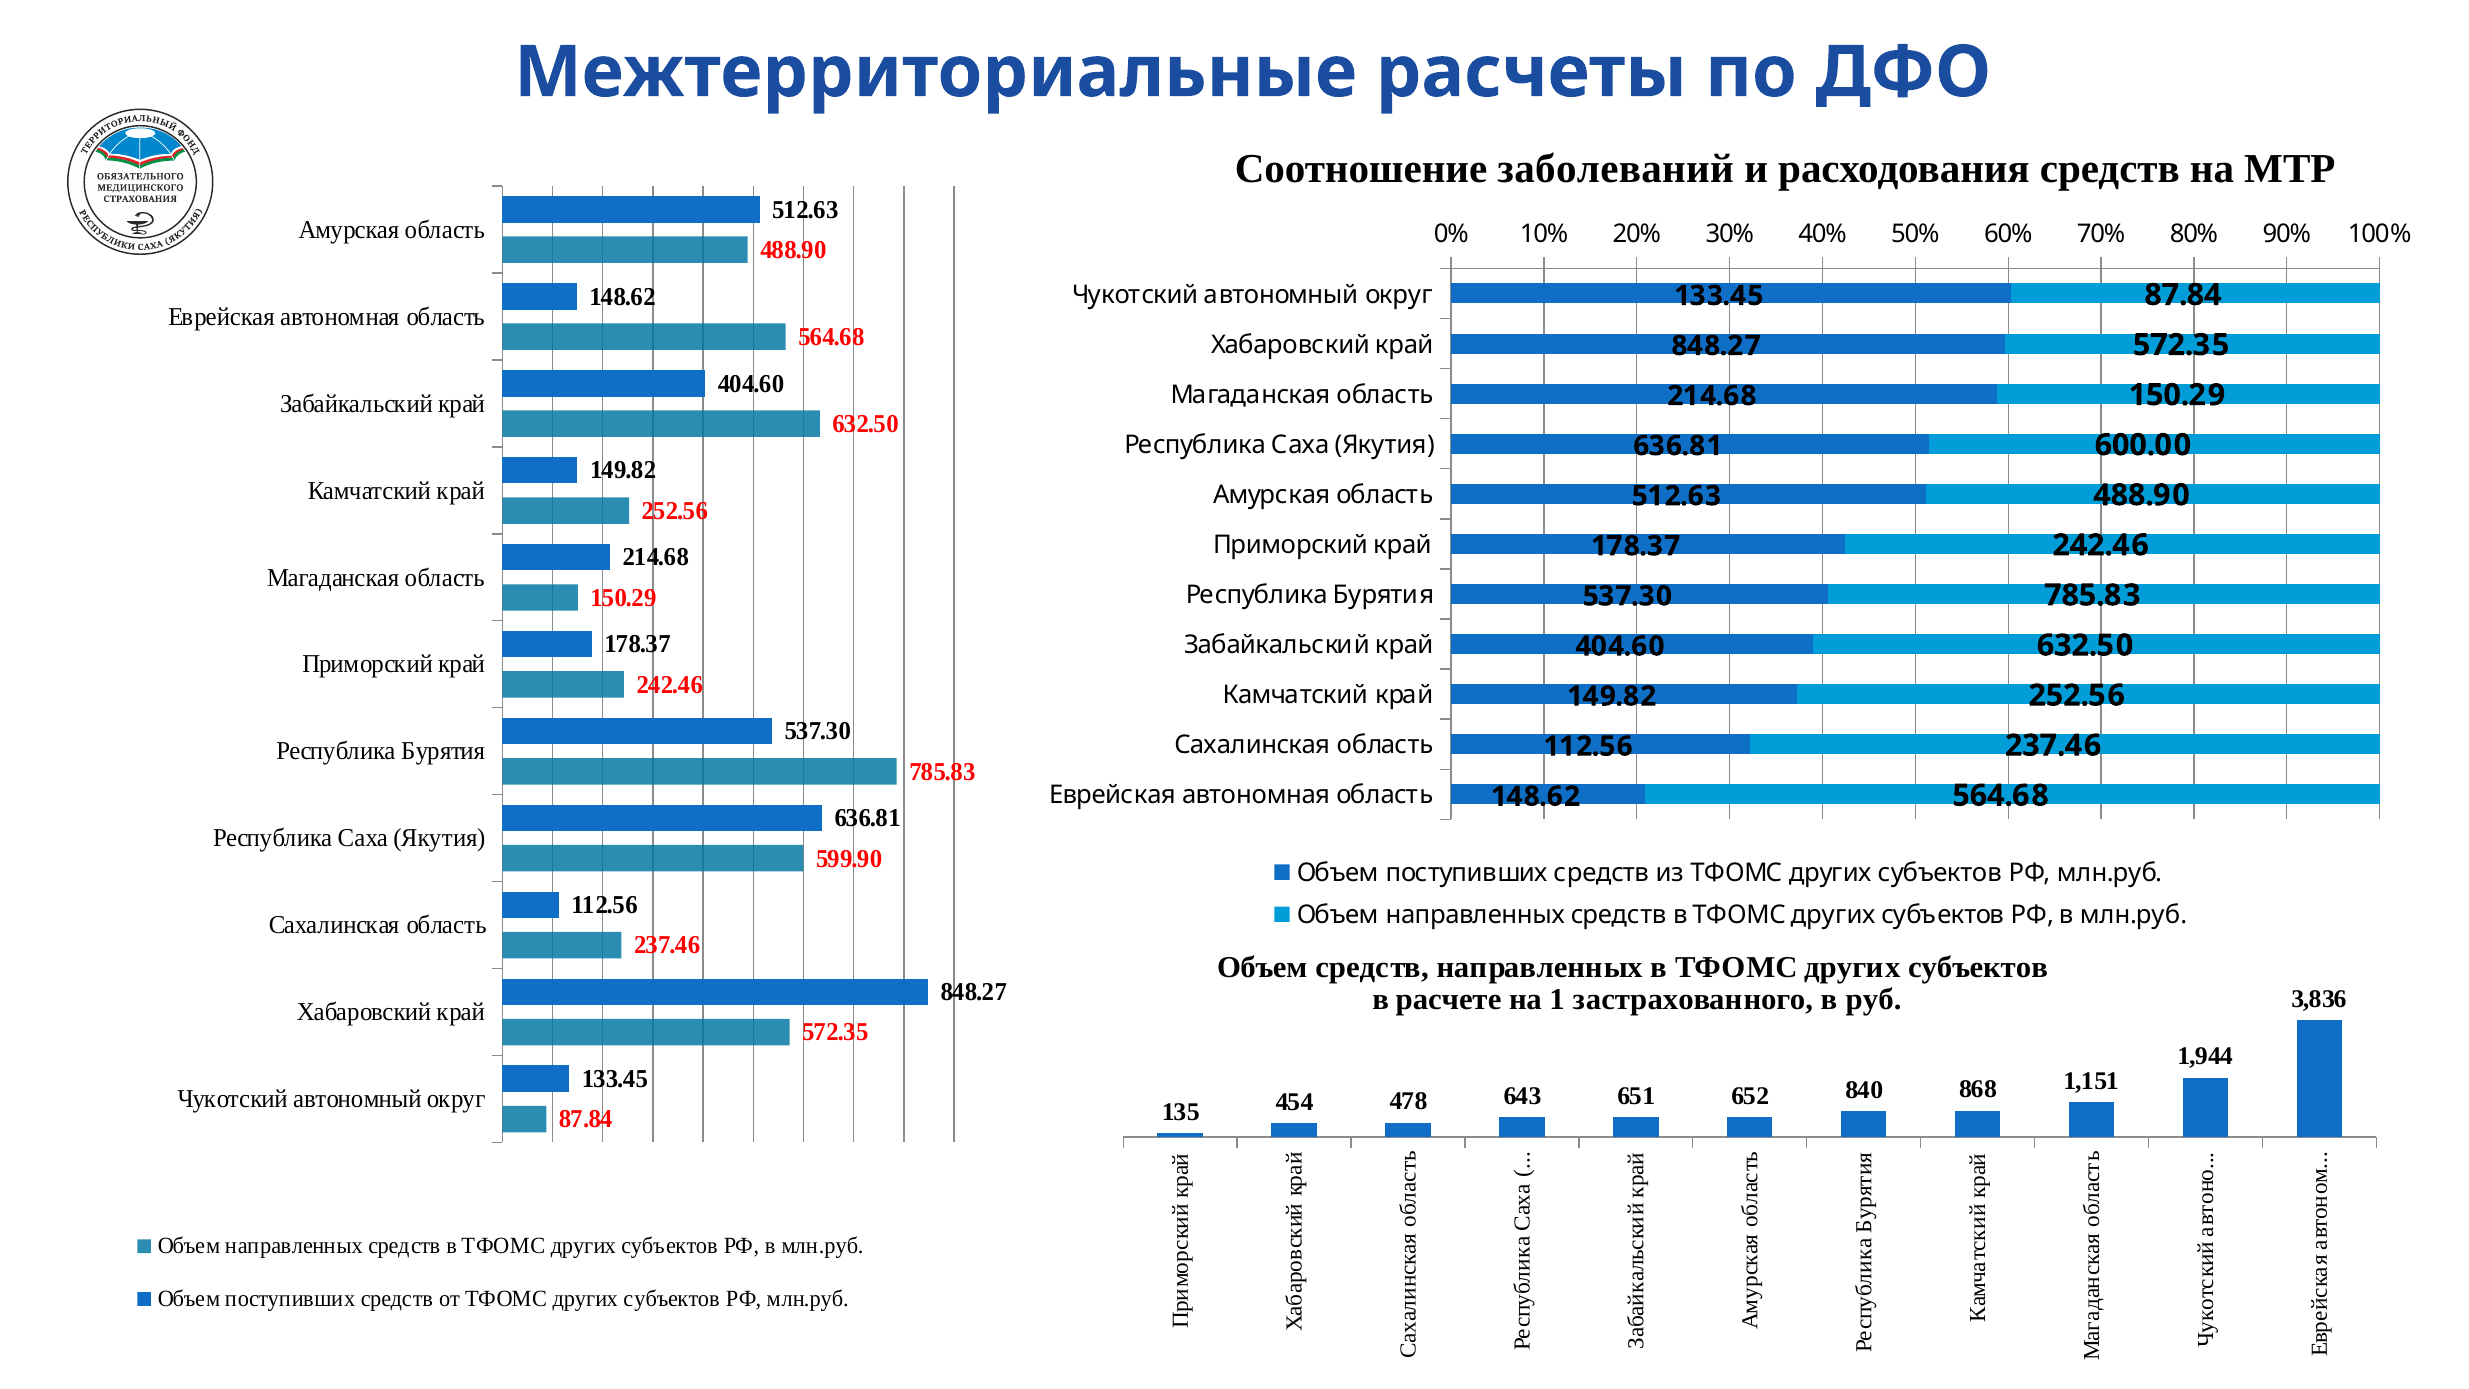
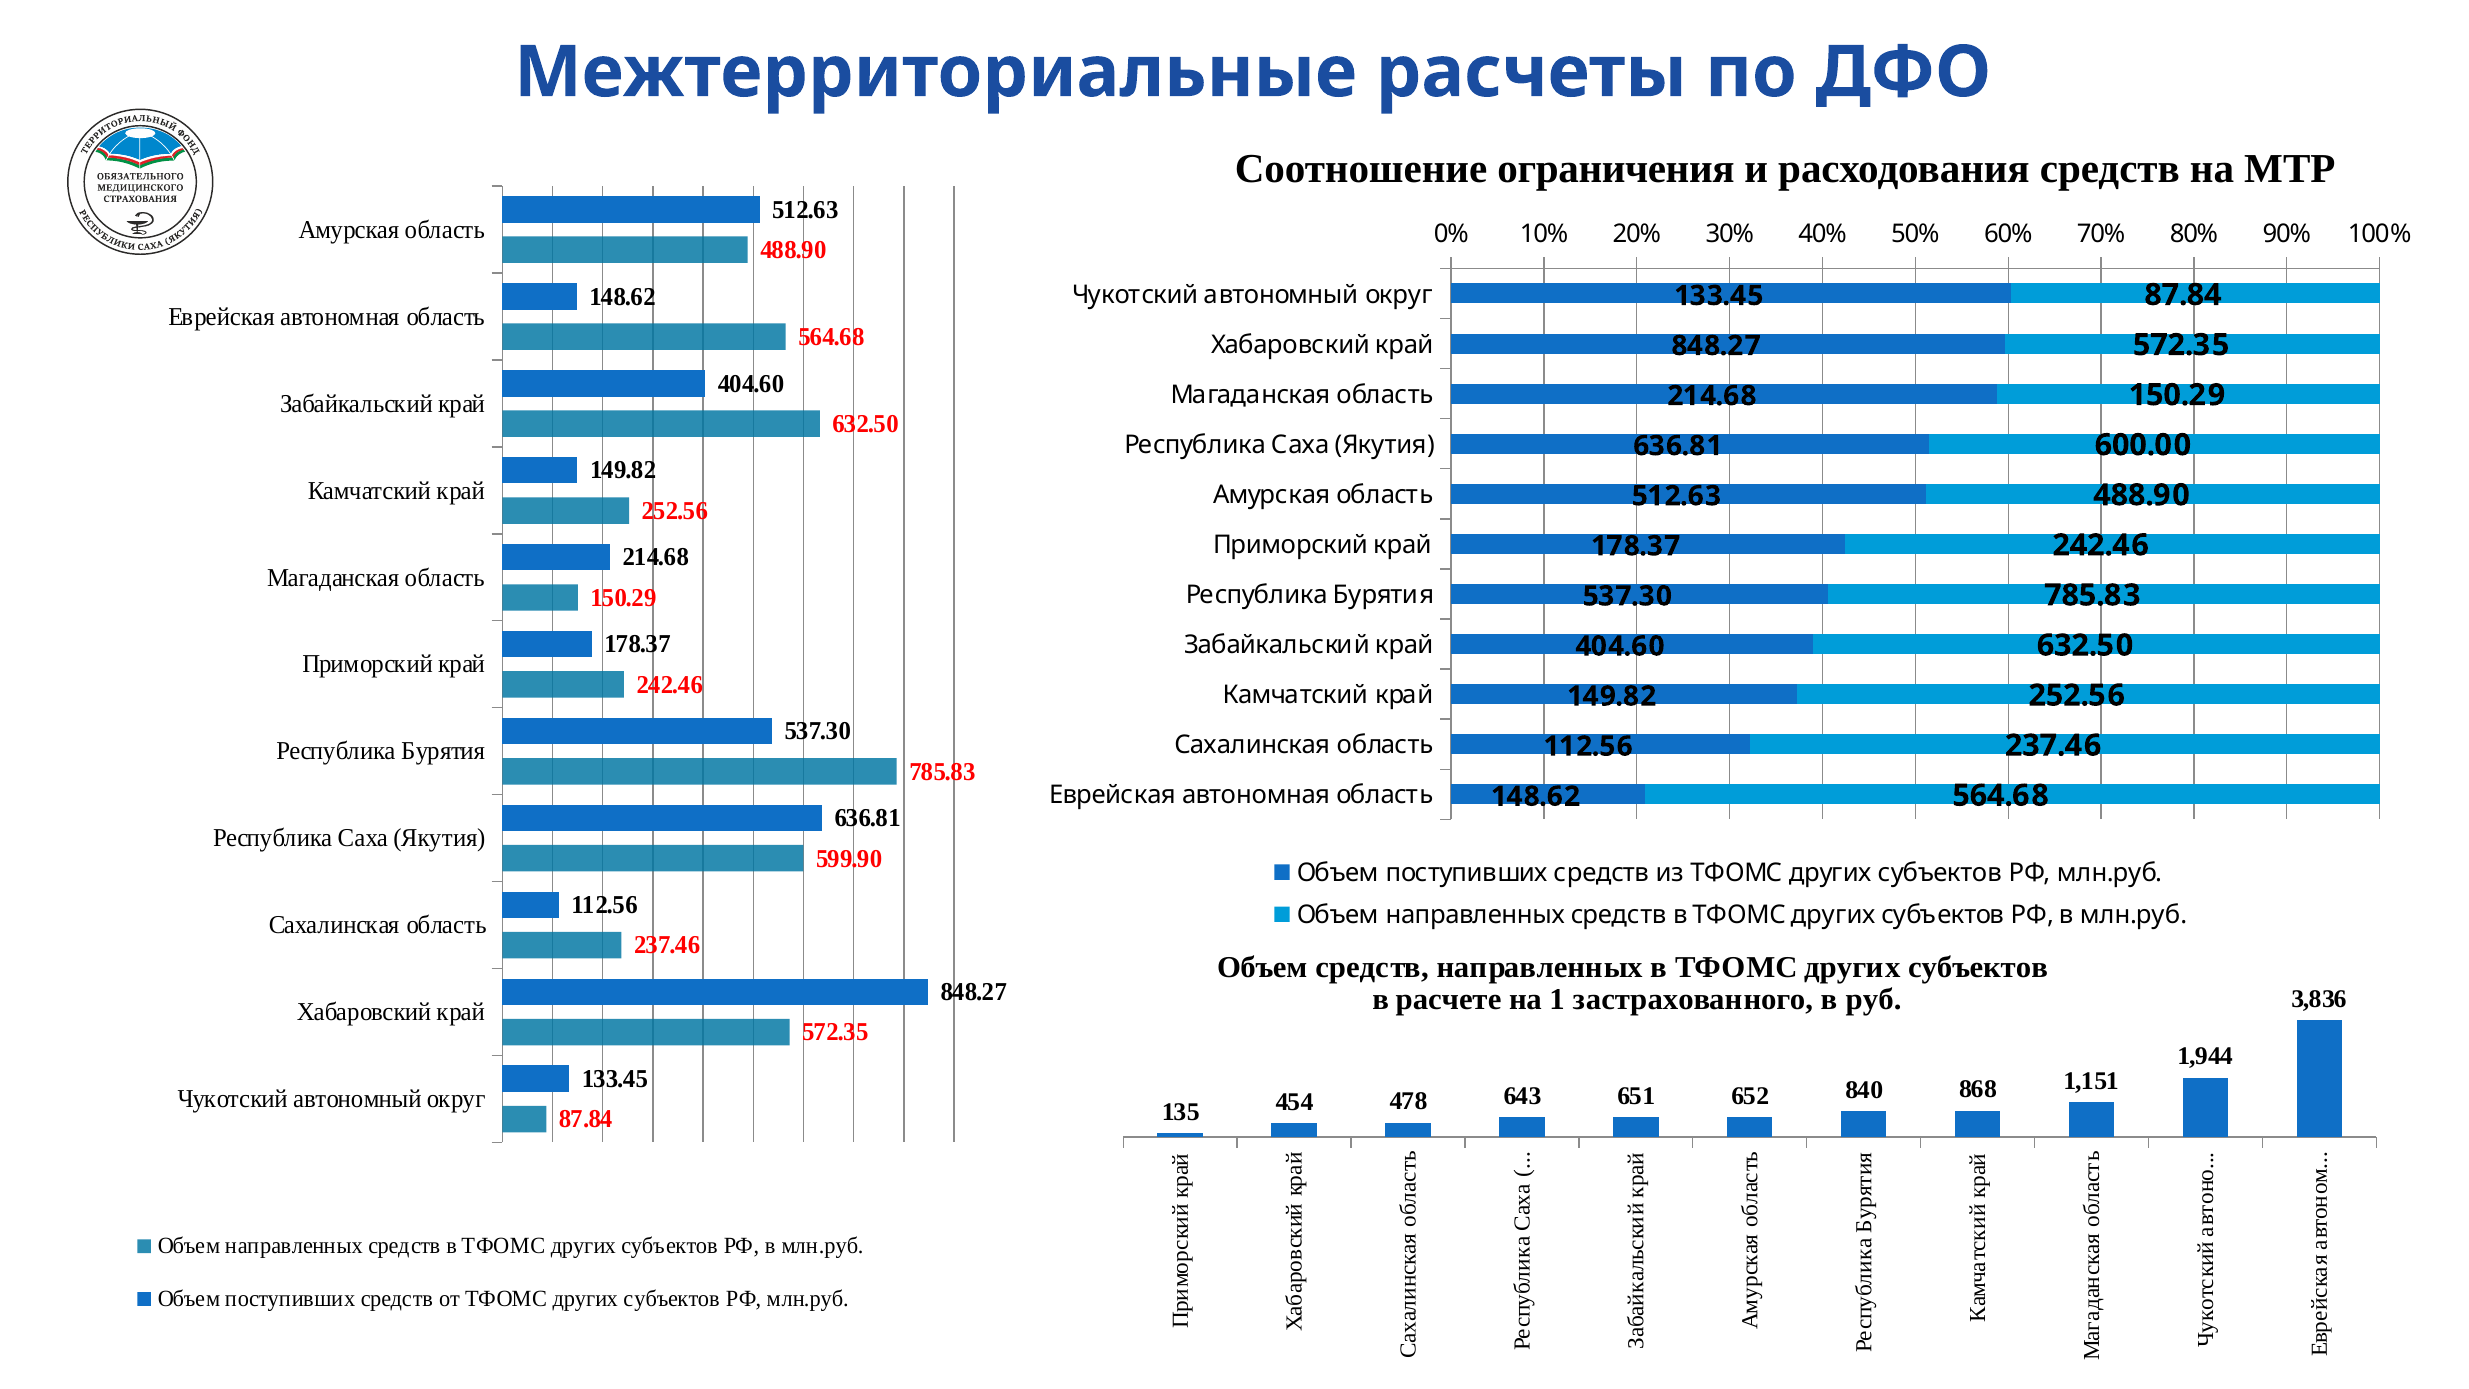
заболеваний: заболеваний -> ограничения (1616, 169)
